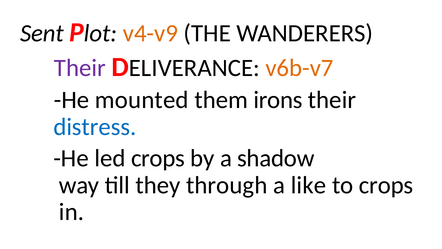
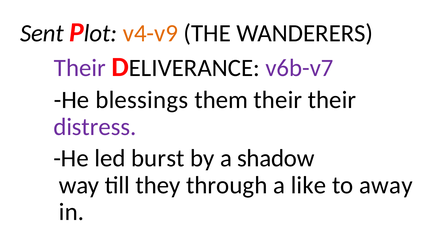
v6b-v7 colour: orange -> purple (299, 68)
mounted: mounted -> blessings (142, 100)
them irons: irons -> their (278, 100)
distress colour: blue -> purple (95, 127)
led crops: crops -> burst (158, 158)
to crops: crops -> away (386, 185)
